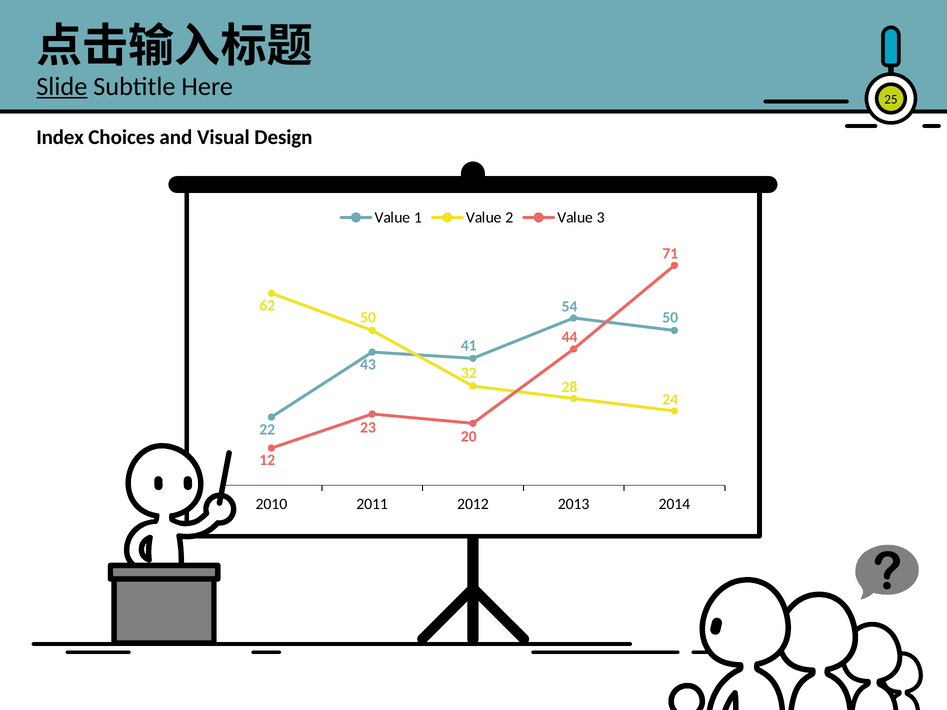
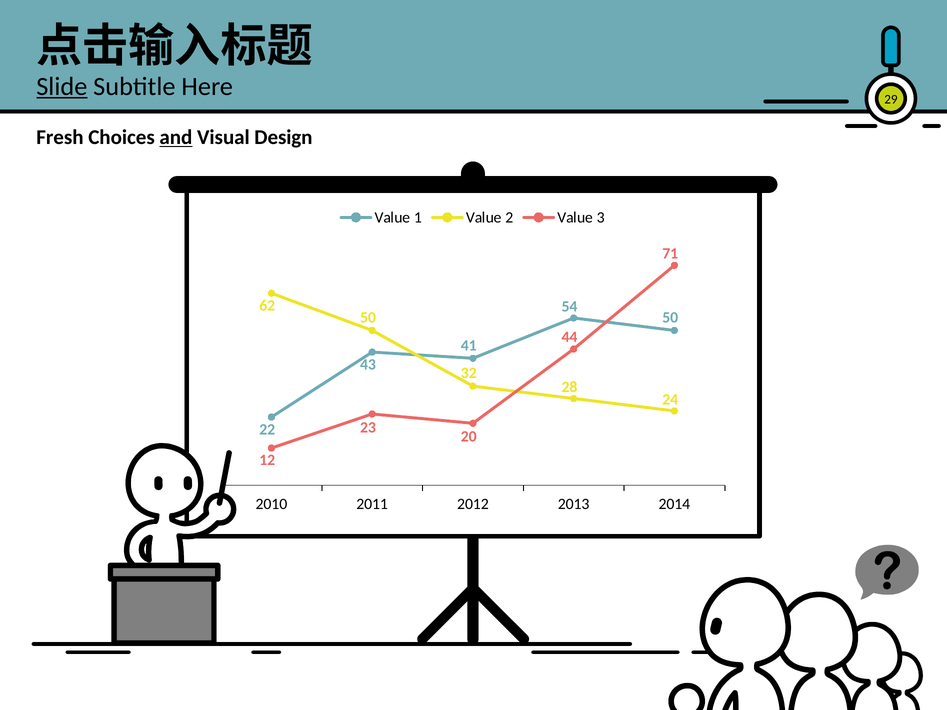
25: 25 -> 29 (891, 99)
Index: Index -> Fresh (60, 137)
and underline: none -> present (176, 137)
